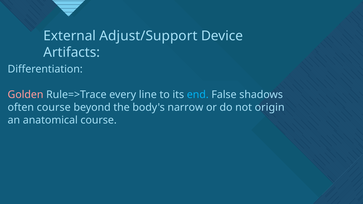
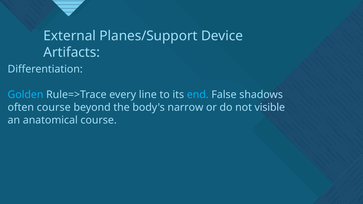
Adjust/Support: Adjust/Support -> Planes/Support (148, 36)
Golden colour: pink -> light blue (26, 95)
origin: origin -> visible (270, 107)
